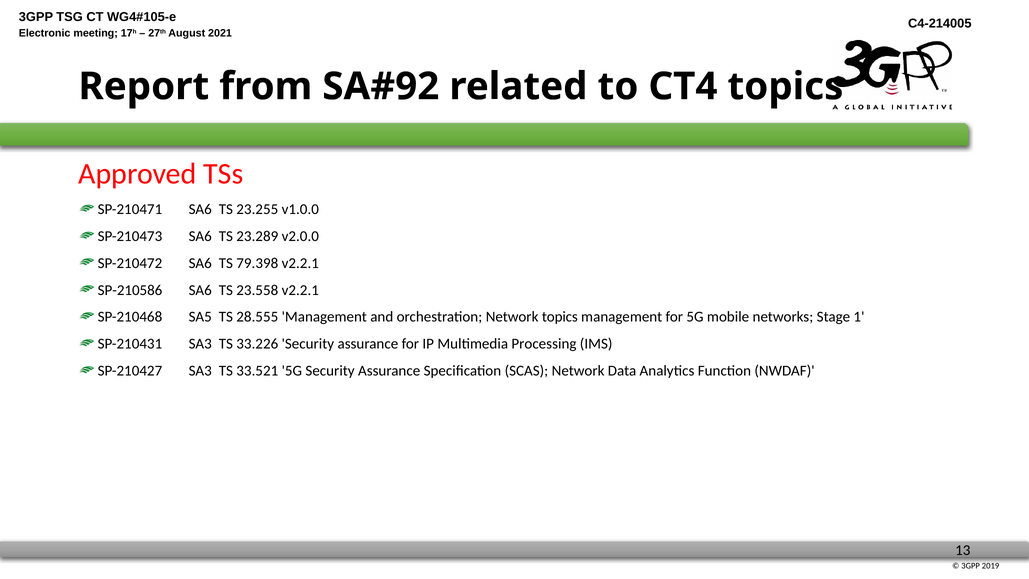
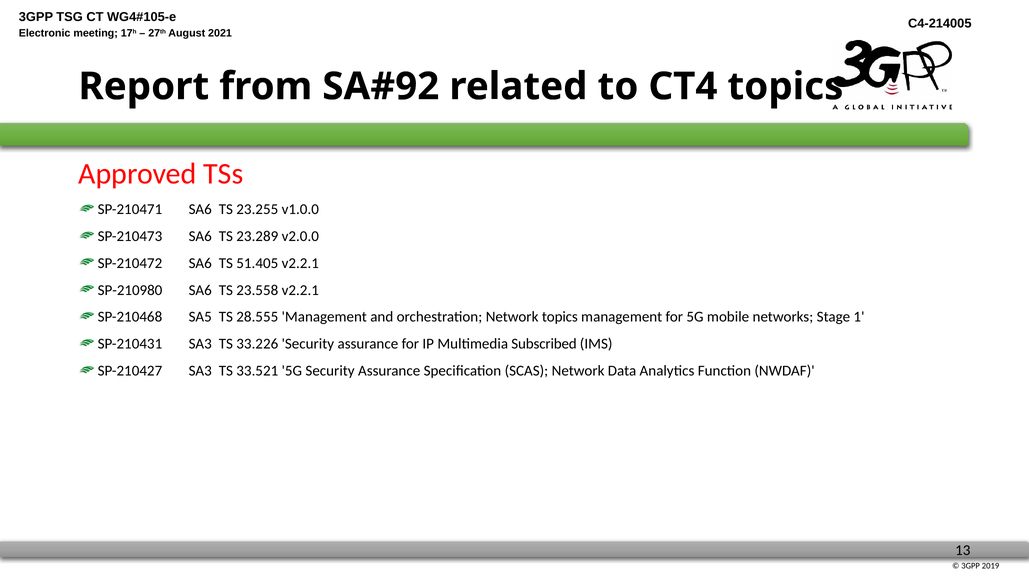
79.398: 79.398 -> 51.405 (257, 263)
SP-210586: SP-210586 -> SP-210980 (130, 290)
Processing: Processing -> Subscribed (544, 344)
